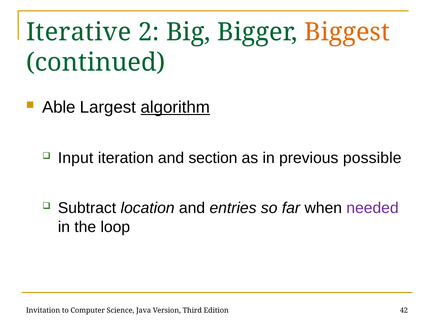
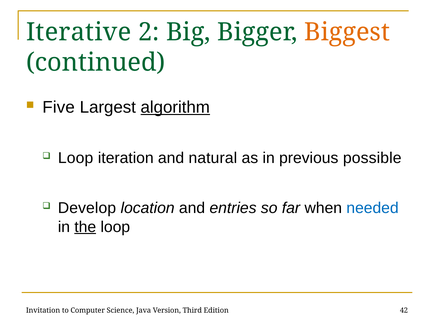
Able: Able -> Five (59, 108)
Input: Input -> Loop (76, 158)
section: section -> natural (213, 158)
Subtract: Subtract -> Develop (87, 208)
needed colour: purple -> blue (373, 208)
the underline: none -> present (85, 227)
